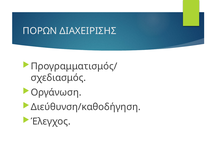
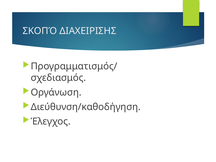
ΠΟΡΩΝ: ΠΟΡΩΝ -> ΣΚΟΠΌ (40, 31)
